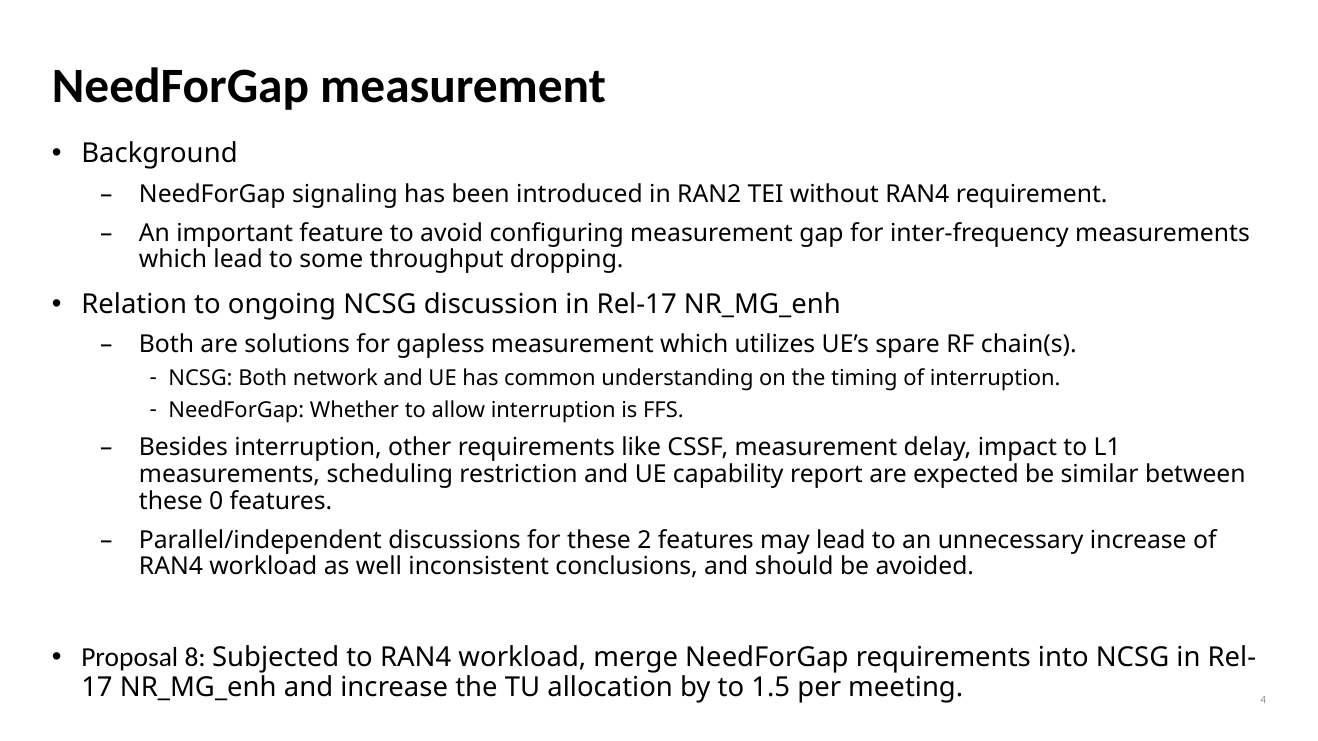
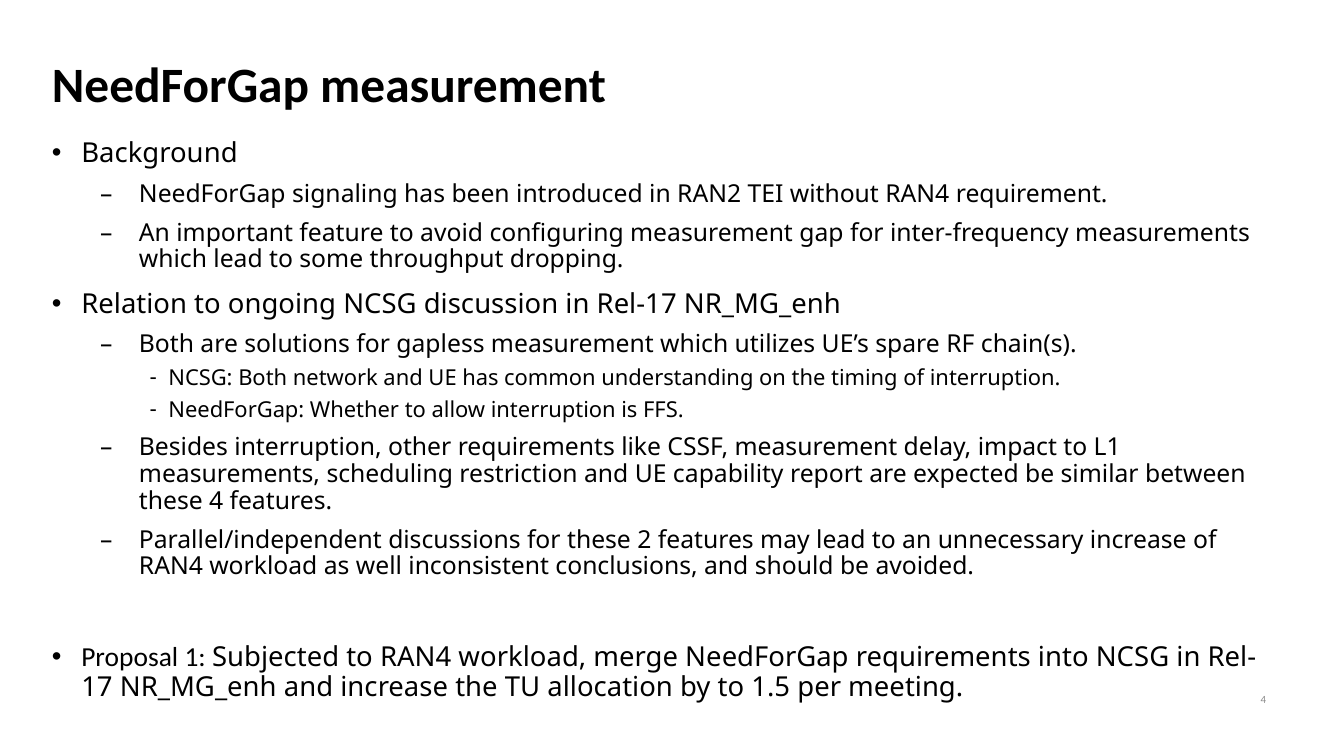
these 0: 0 -> 4 (216, 501)
8: 8 -> 1 (195, 658)
